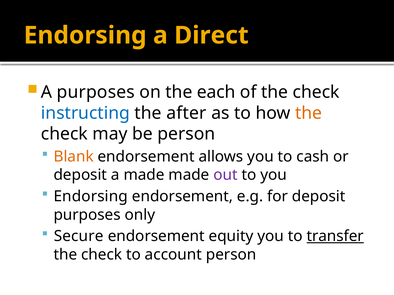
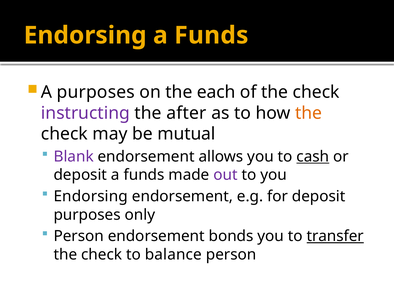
Endorsing a Direct: Direct -> Funds (211, 35)
instructing colour: blue -> purple (85, 113)
be person: person -> mutual (186, 134)
Blank colour: orange -> purple (74, 157)
cash underline: none -> present (313, 157)
deposit a made: made -> funds (144, 175)
Secure: Secure -> Person (79, 237)
equity: equity -> bonds (231, 237)
account: account -> balance (173, 255)
